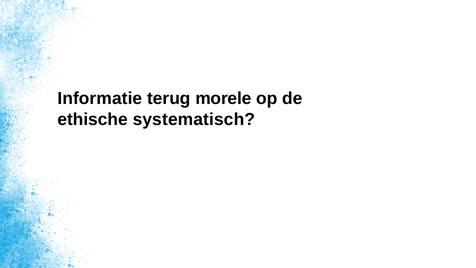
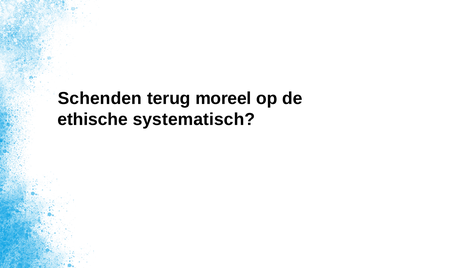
Informatie: Informatie -> Schenden (100, 98)
morele: morele -> moreel (223, 98)
